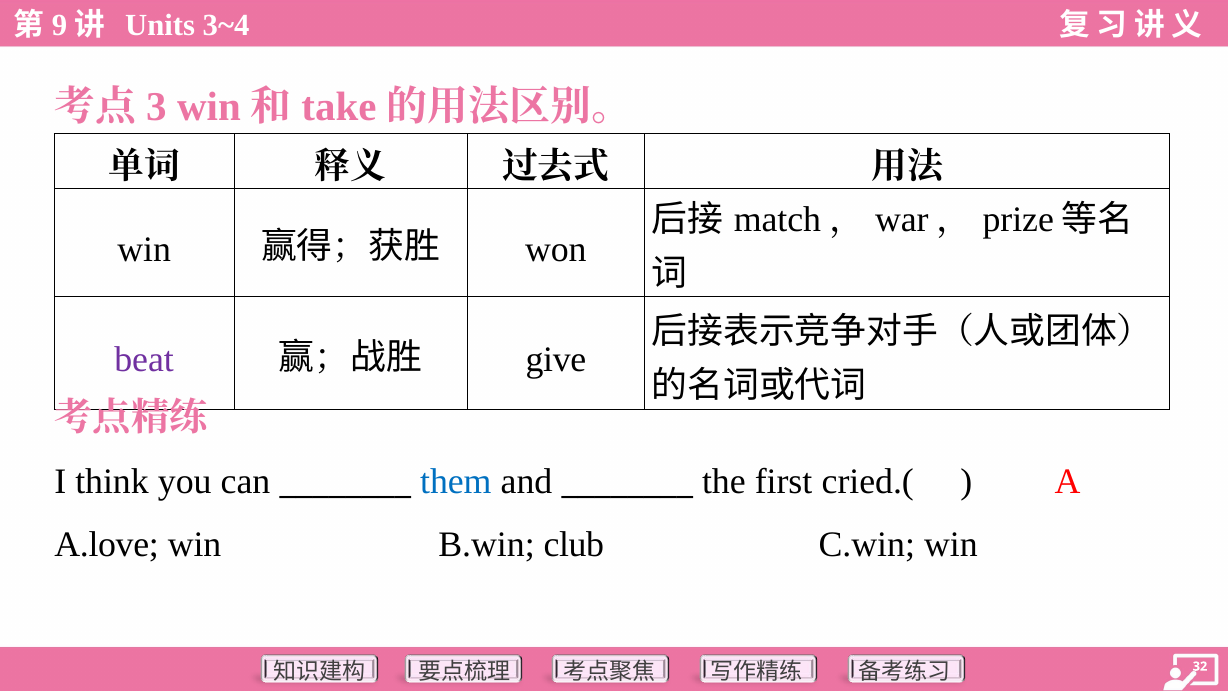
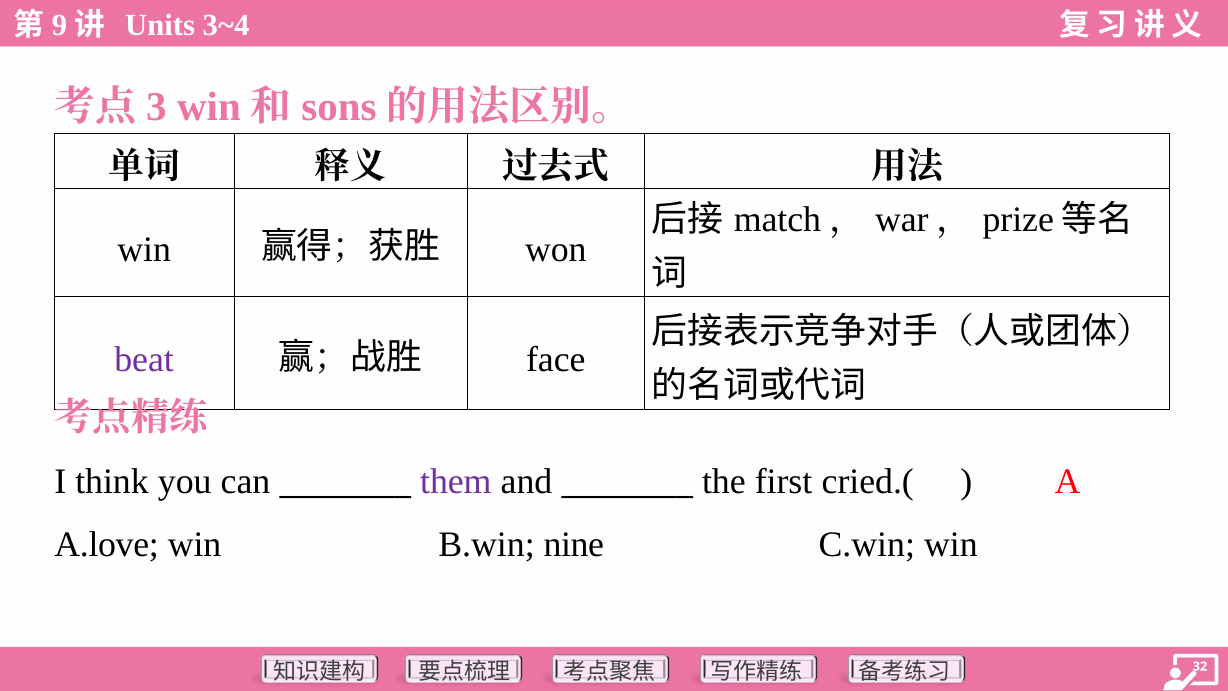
take: take -> sons (339, 107)
give: give -> face (556, 360)
them colour: blue -> purple (456, 481)
club: club -> nine (574, 545)
